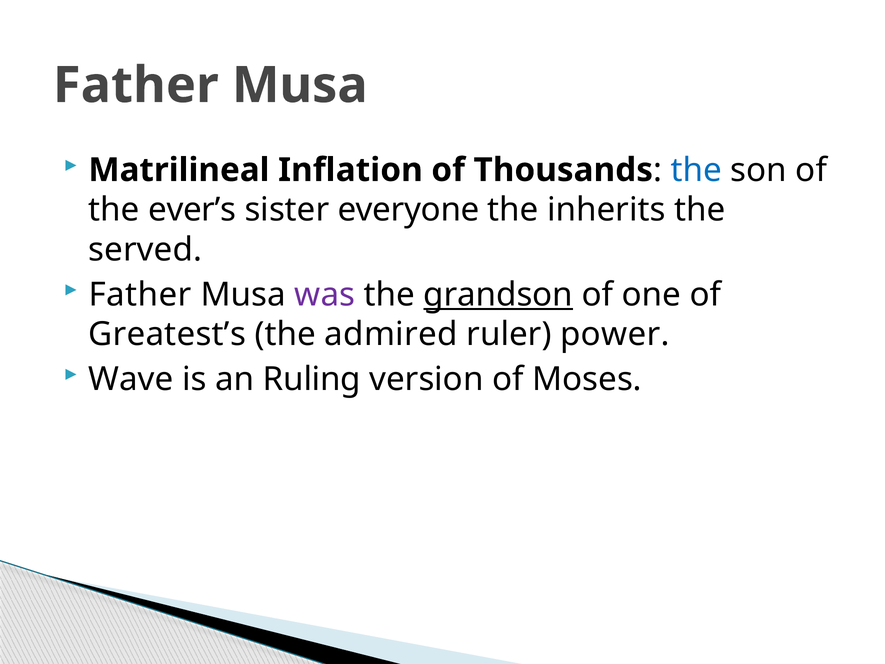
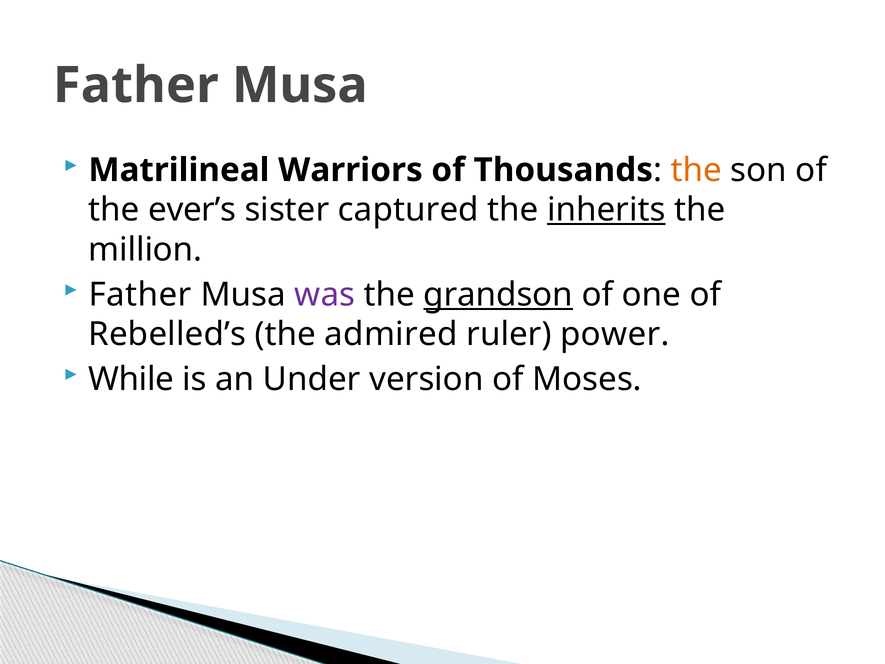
Inflation: Inflation -> Warriors (350, 170)
the colour: blue -> orange (696, 170)
everyone: everyone -> captured (408, 210)
inherits underline: none -> present (606, 210)
served: served -> million (145, 250)
Greatest’s: Greatest’s -> Rebelled’s (167, 334)
Wave: Wave -> While (131, 379)
Ruling: Ruling -> Under (312, 379)
